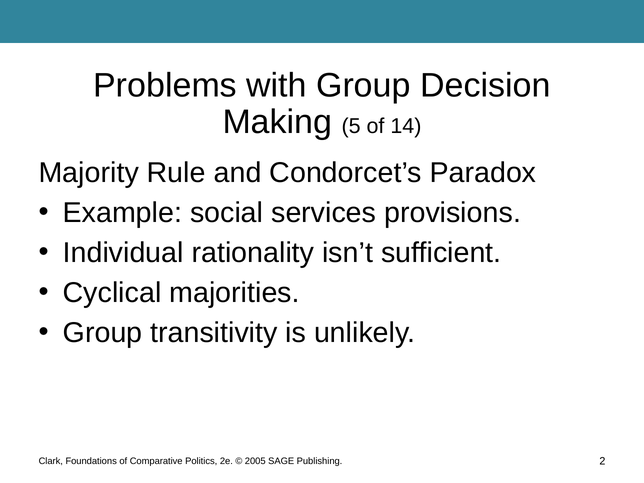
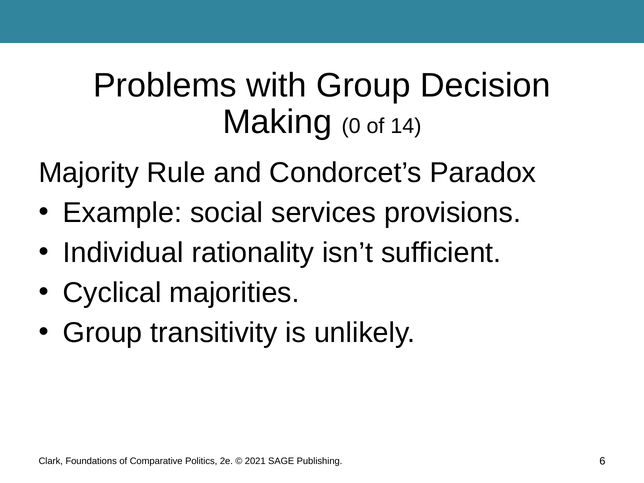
5: 5 -> 0 (351, 126)
2005: 2005 -> 2021 (255, 461)
2: 2 -> 6 (602, 461)
